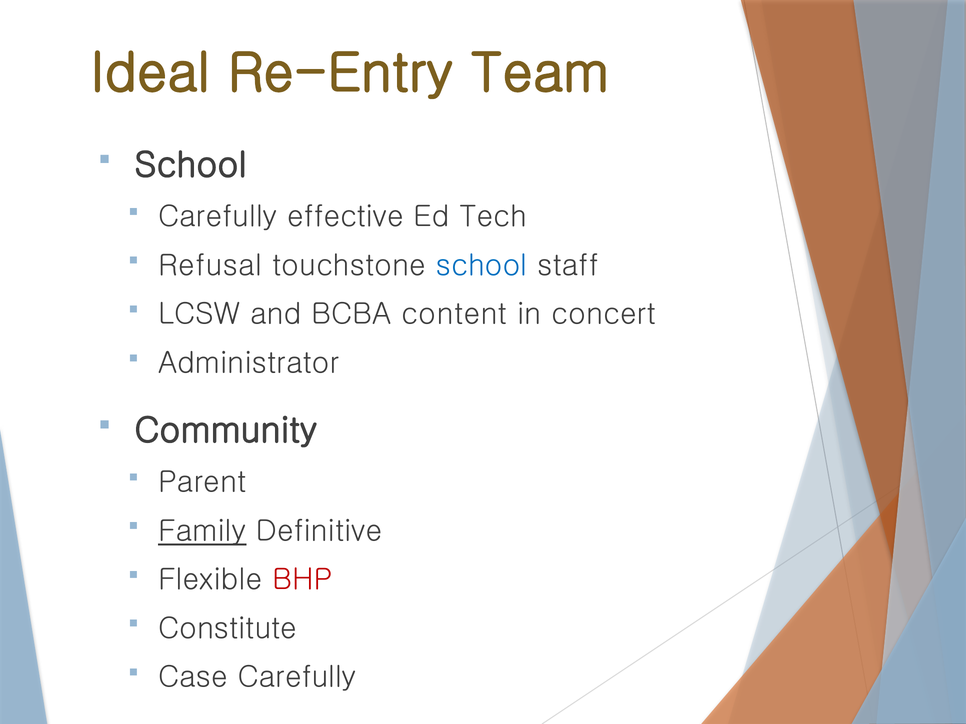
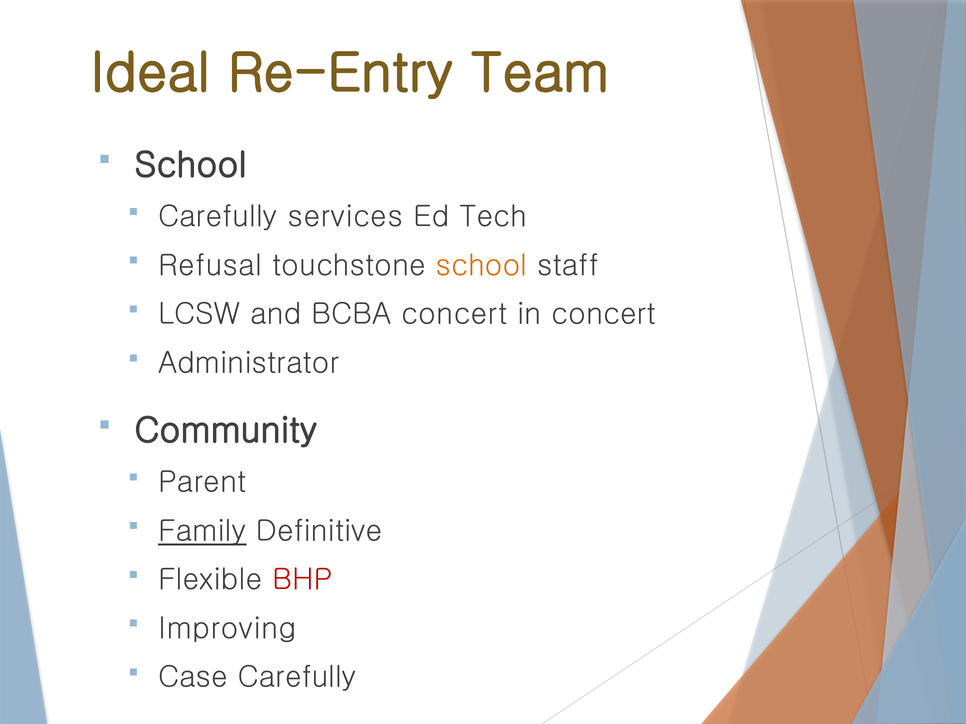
effective: effective -> services (345, 217)
school colour: blue -> orange (482, 266)
BCBA content: content -> concert (454, 314)
Constitute: Constitute -> Improving (227, 629)
